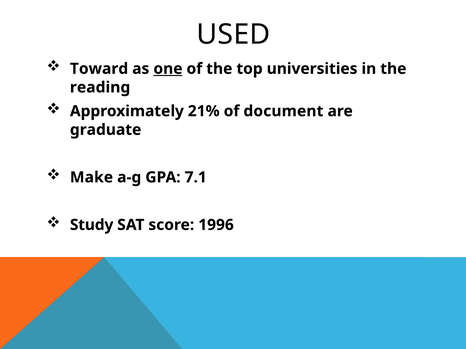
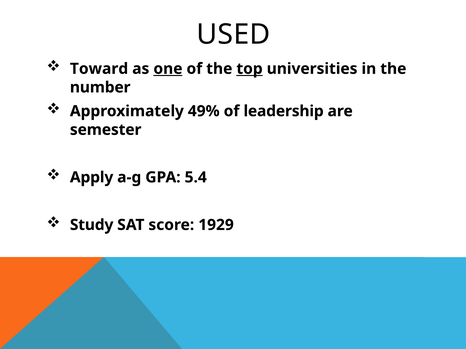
top underline: none -> present (250, 69)
reading: reading -> number (100, 87)
21%: 21% -> 49% (204, 111)
document: document -> leadership (284, 111)
graduate: graduate -> semester (106, 130)
Make: Make -> Apply (92, 178)
7.1: 7.1 -> 5.4 (196, 178)
1996: 1996 -> 1929 (216, 225)
